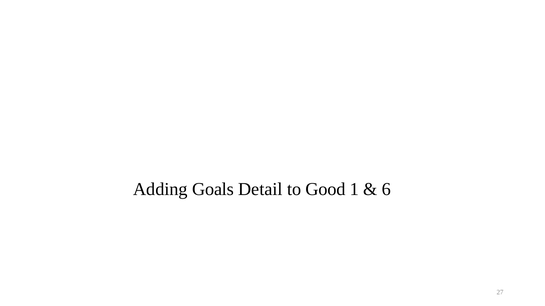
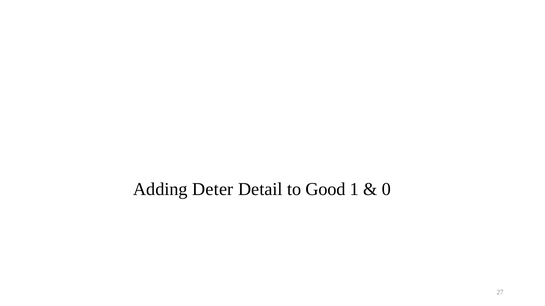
Goals: Goals -> Deter (213, 189)
6: 6 -> 0 (387, 189)
